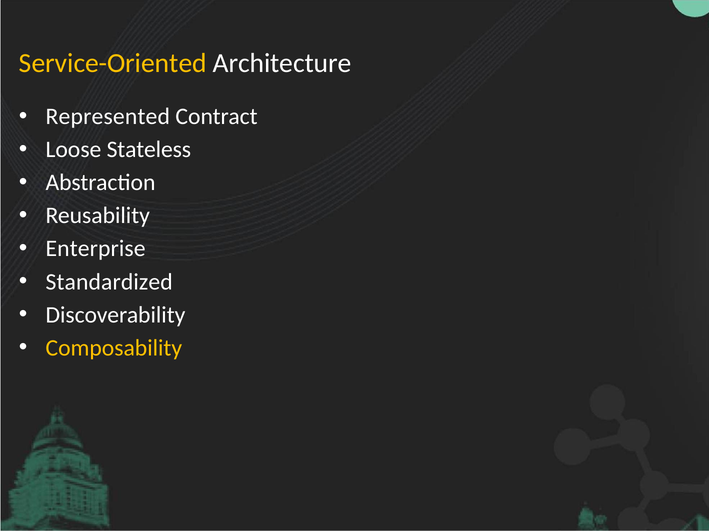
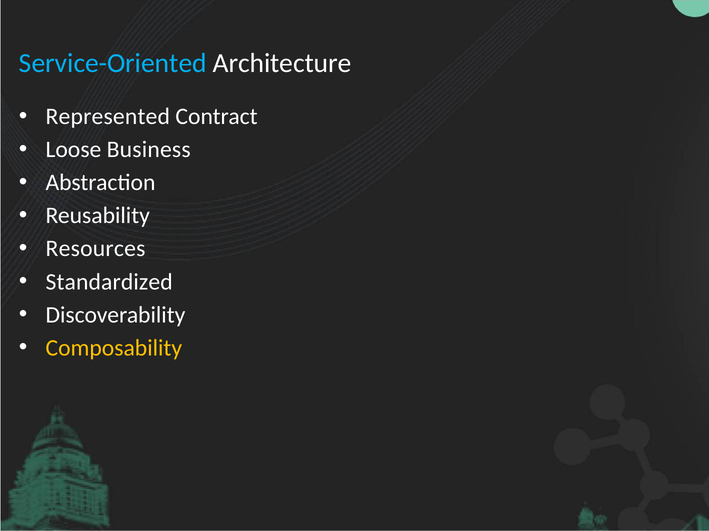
Service-Oriented colour: yellow -> light blue (113, 63)
Stateless: Stateless -> Business (149, 150)
Enterprise: Enterprise -> Resources (95, 249)
